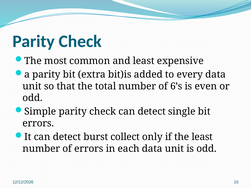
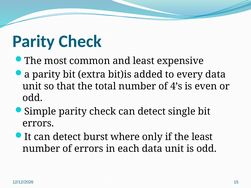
6’s: 6’s -> 4’s (176, 86)
collect: collect -> where (125, 137)
